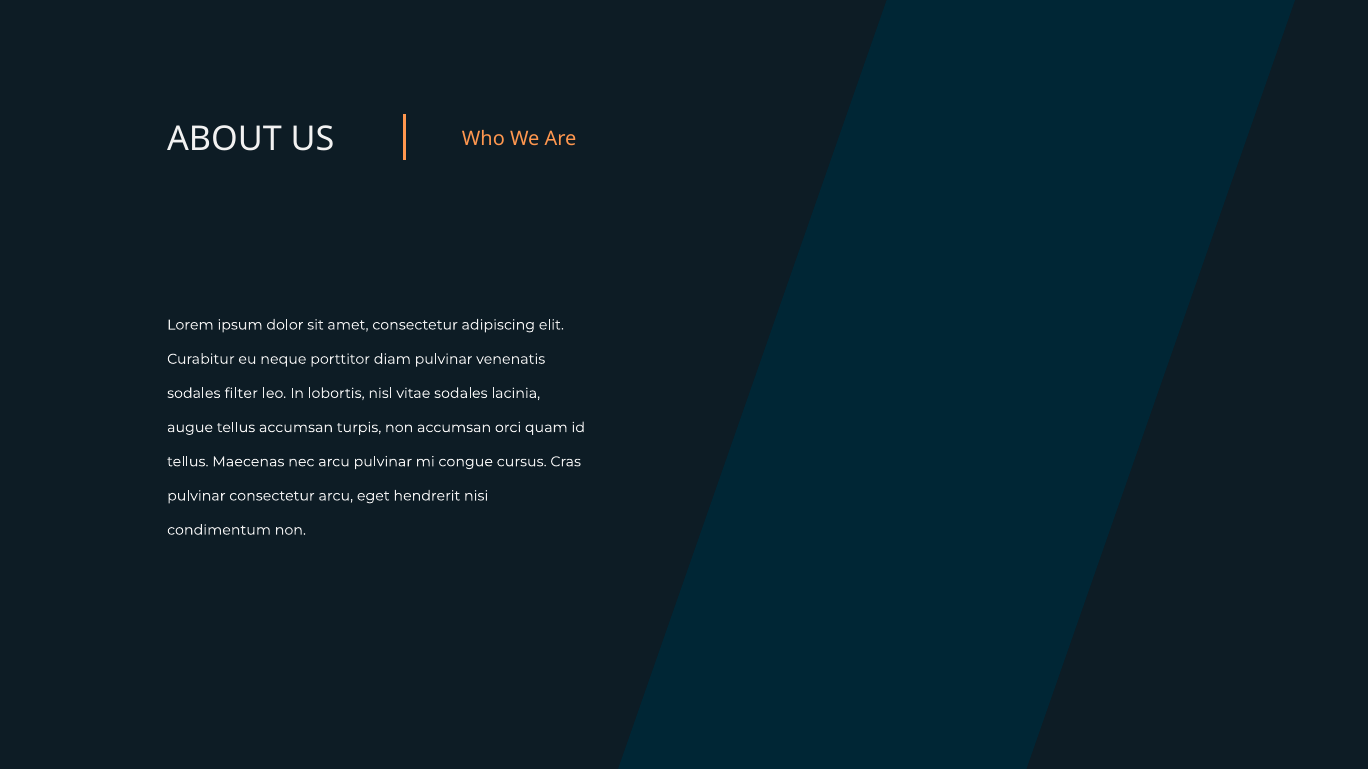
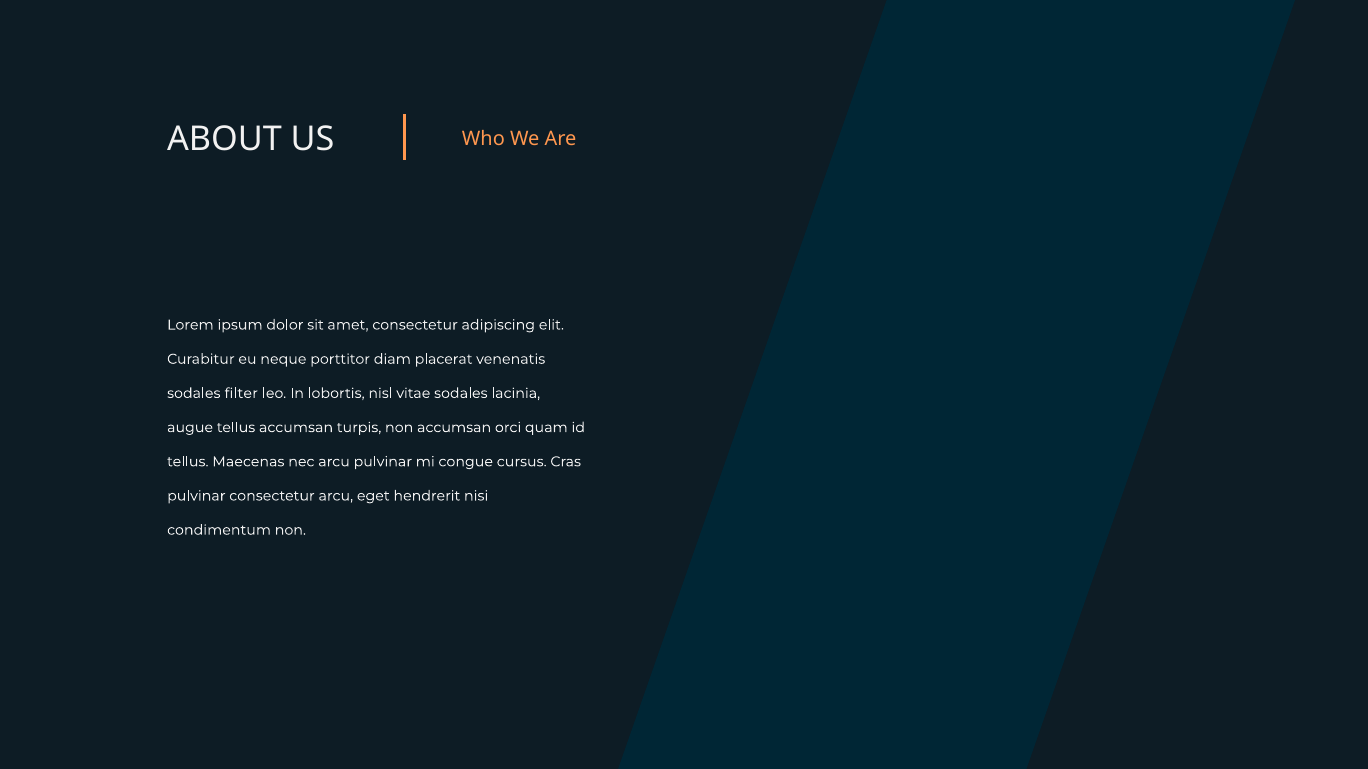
diam pulvinar: pulvinar -> placerat (444, 359)
